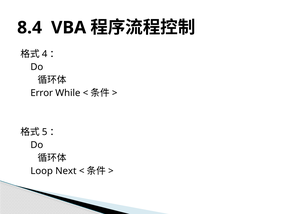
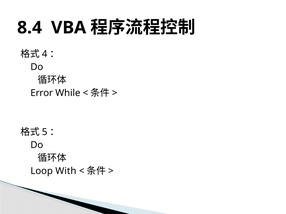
Next: Next -> With (66, 171)
